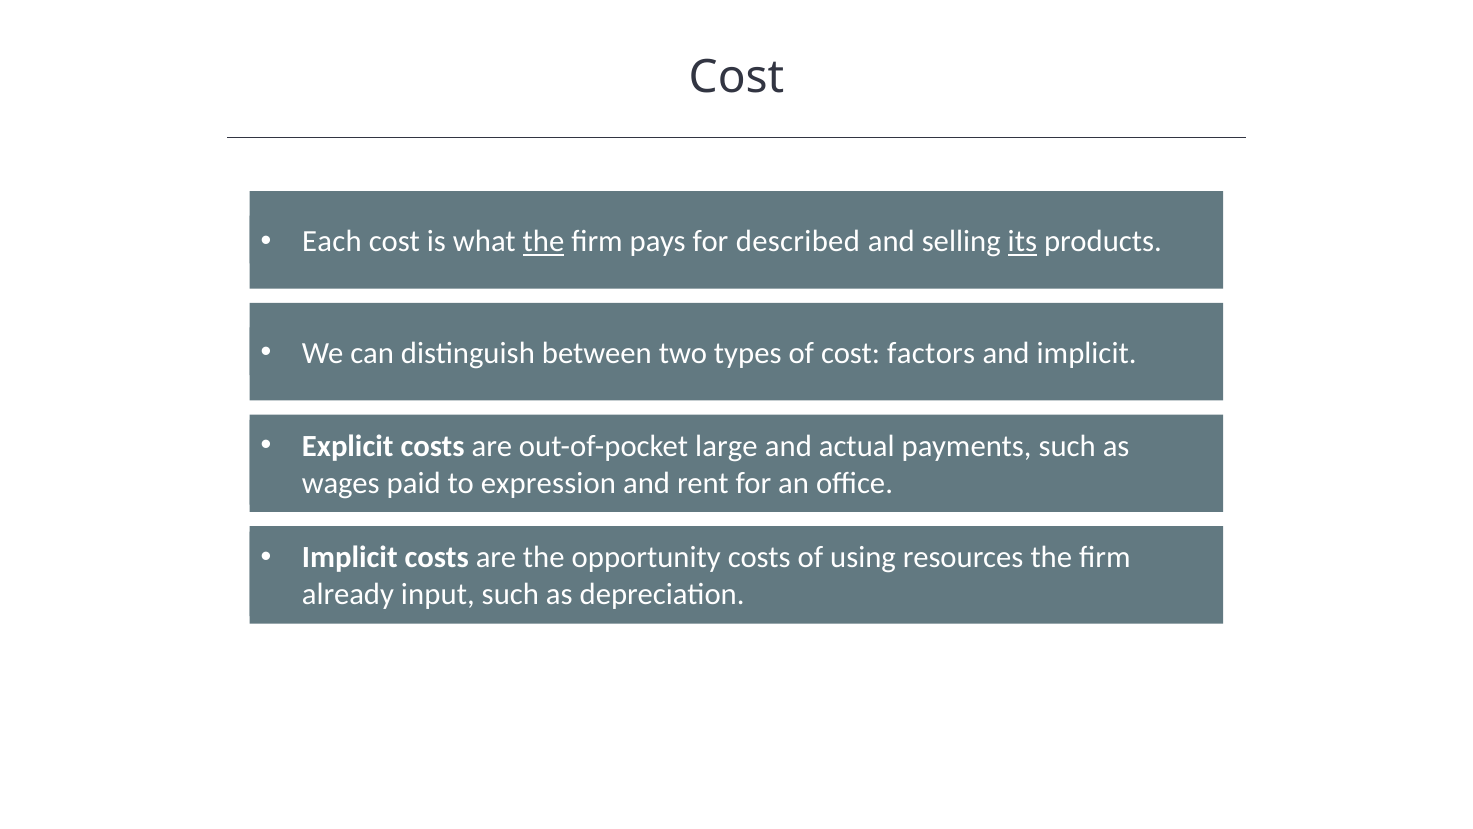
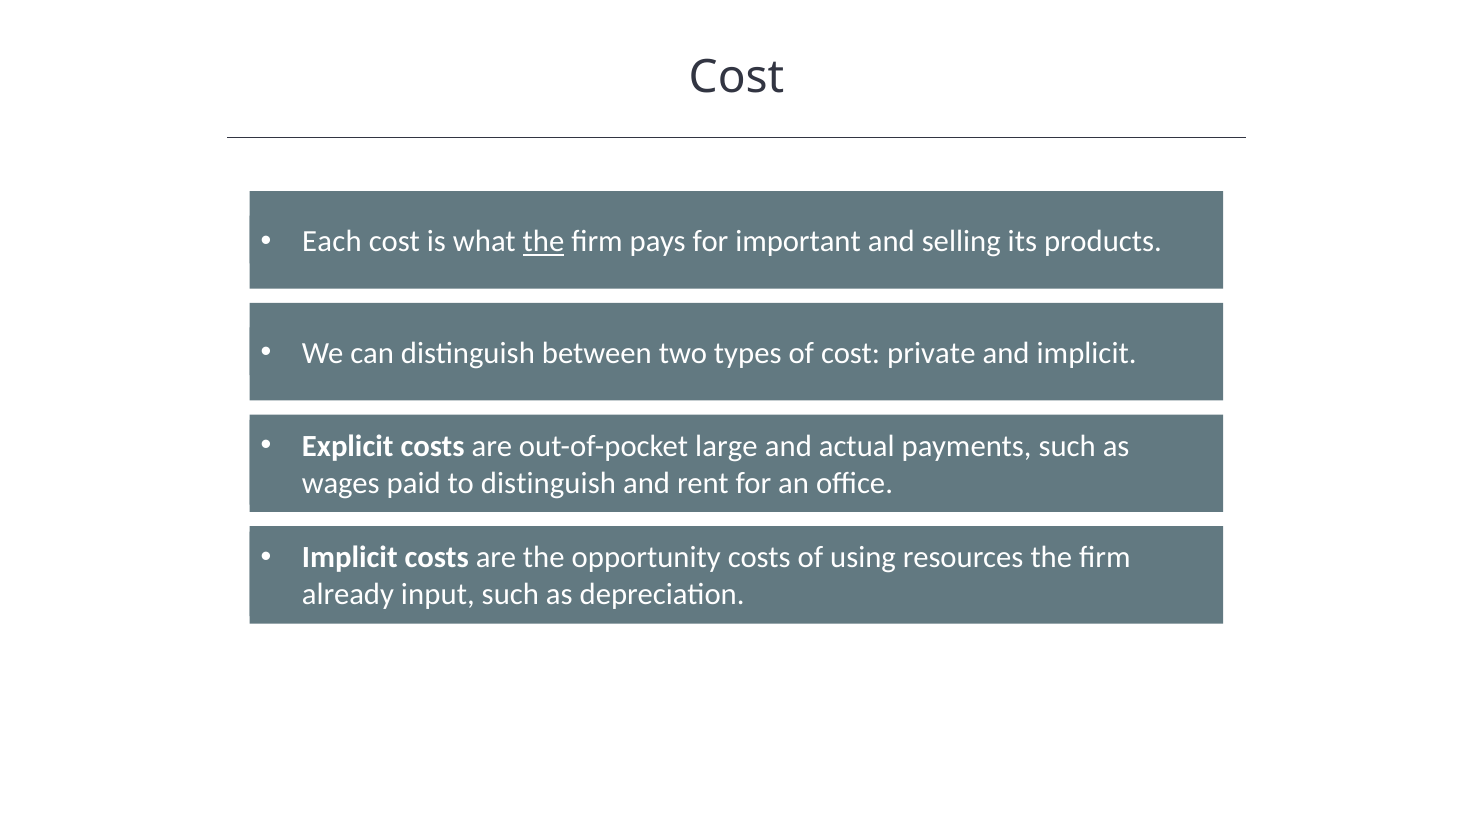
described: described -> important (798, 242)
its underline: present -> none (1022, 242)
factors: factors -> private (931, 353)
to expression: expression -> distinguish (548, 483)
